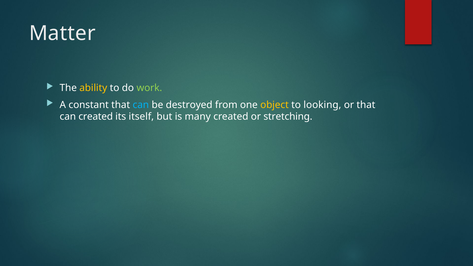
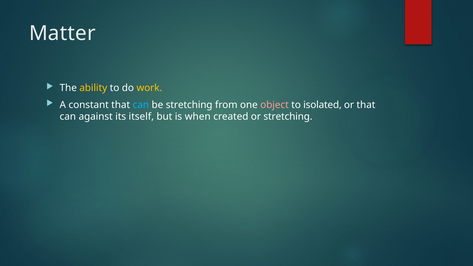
work colour: light green -> yellow (149, 88)
be destroyed: destroyed -> stretching (189, 105)
object colour: yellow -> pink (275, 105)
looking: looking -> isolated (322, 105)
can created: created -> against (96, 117)
many: many -> when (198, 117)
